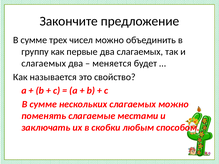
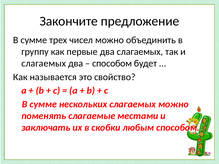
меняется: меняется -> способом (112, 63)
